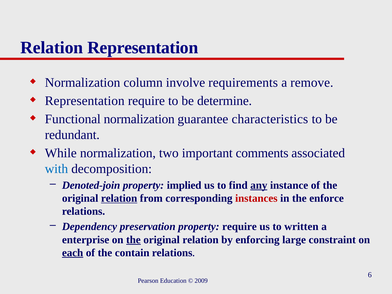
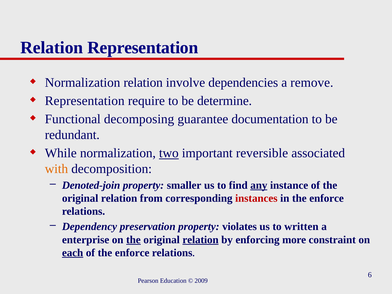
Normalization column: column -> relation (143, 83)
requirements: requirements -> dependencies (243, 83)
Functional normalization: normalization -> decomposing (139, 119)
characteristics: characteristics -> documentation (270, 119)
two underline: none -> present (169, 153)
comments: comments -> reversible (262, 153)
with colour: blue -> orange (56, 169)
implied: implied -> smaller (184, 185)
relation underline: present -> none (119, 198)
property require: require -> violates (240, 227)
relation underline: none -> present (201, 240)
large: large -> more (294, 240)
of the contain: contain -> enforce (132, 253)
